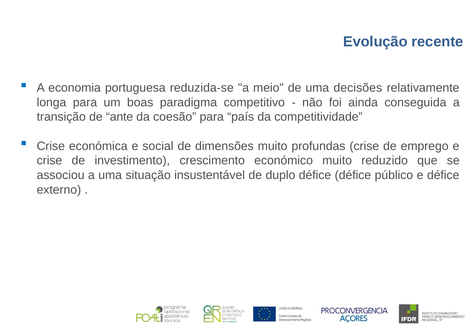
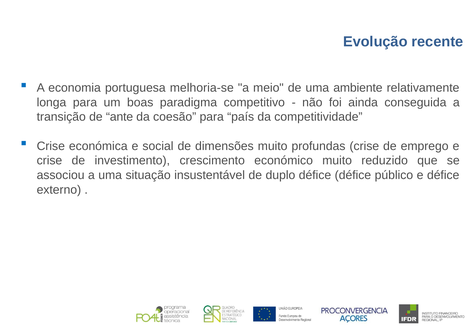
reduzida-se: reduzida-se -> melhoria-se (202, 88)
decisões: decisões -> ambiente (358, 88)
